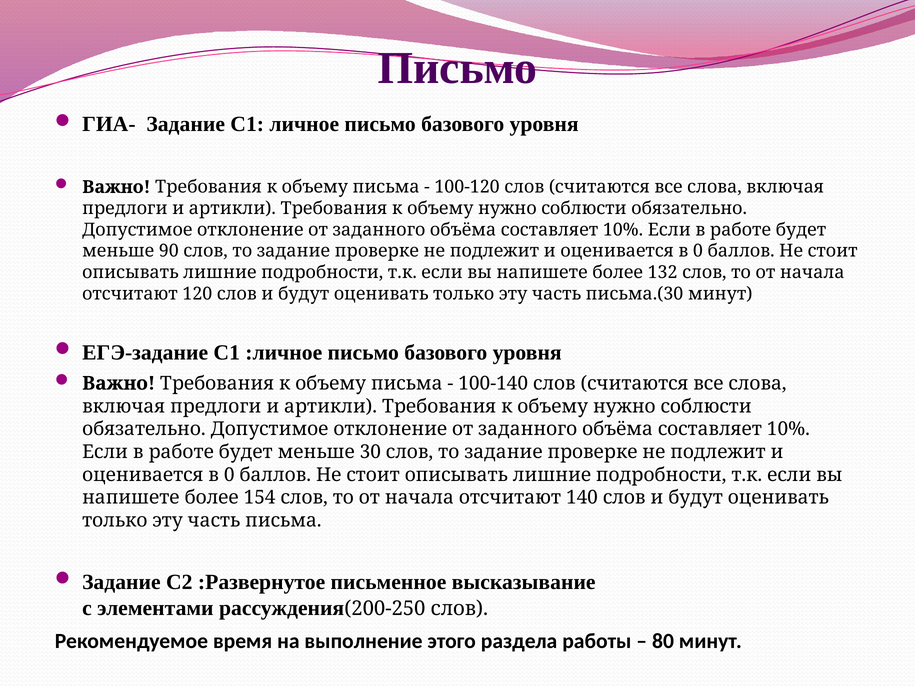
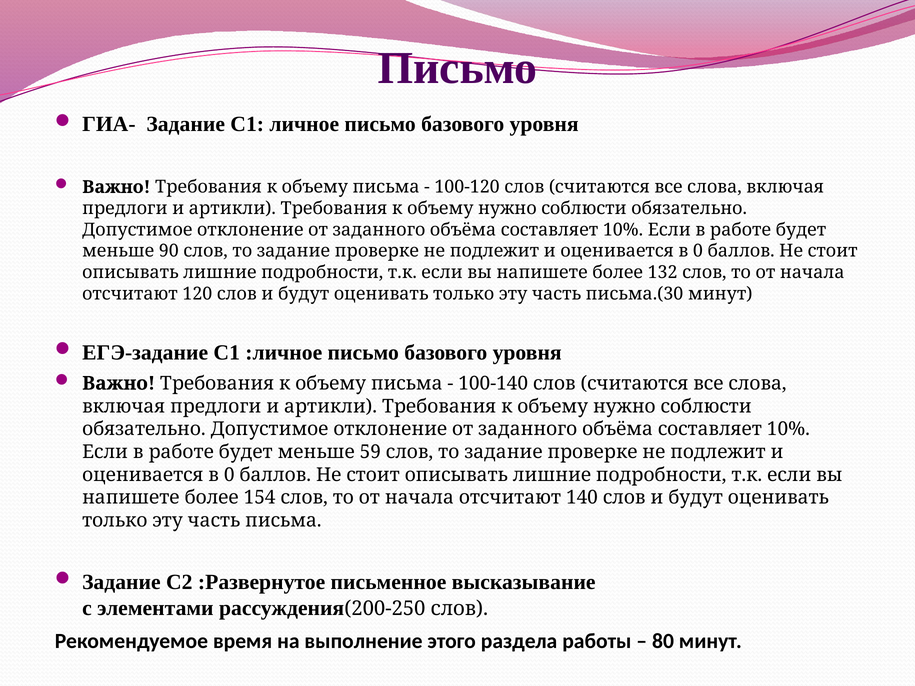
30: 30 -> 59 (370, 452)
